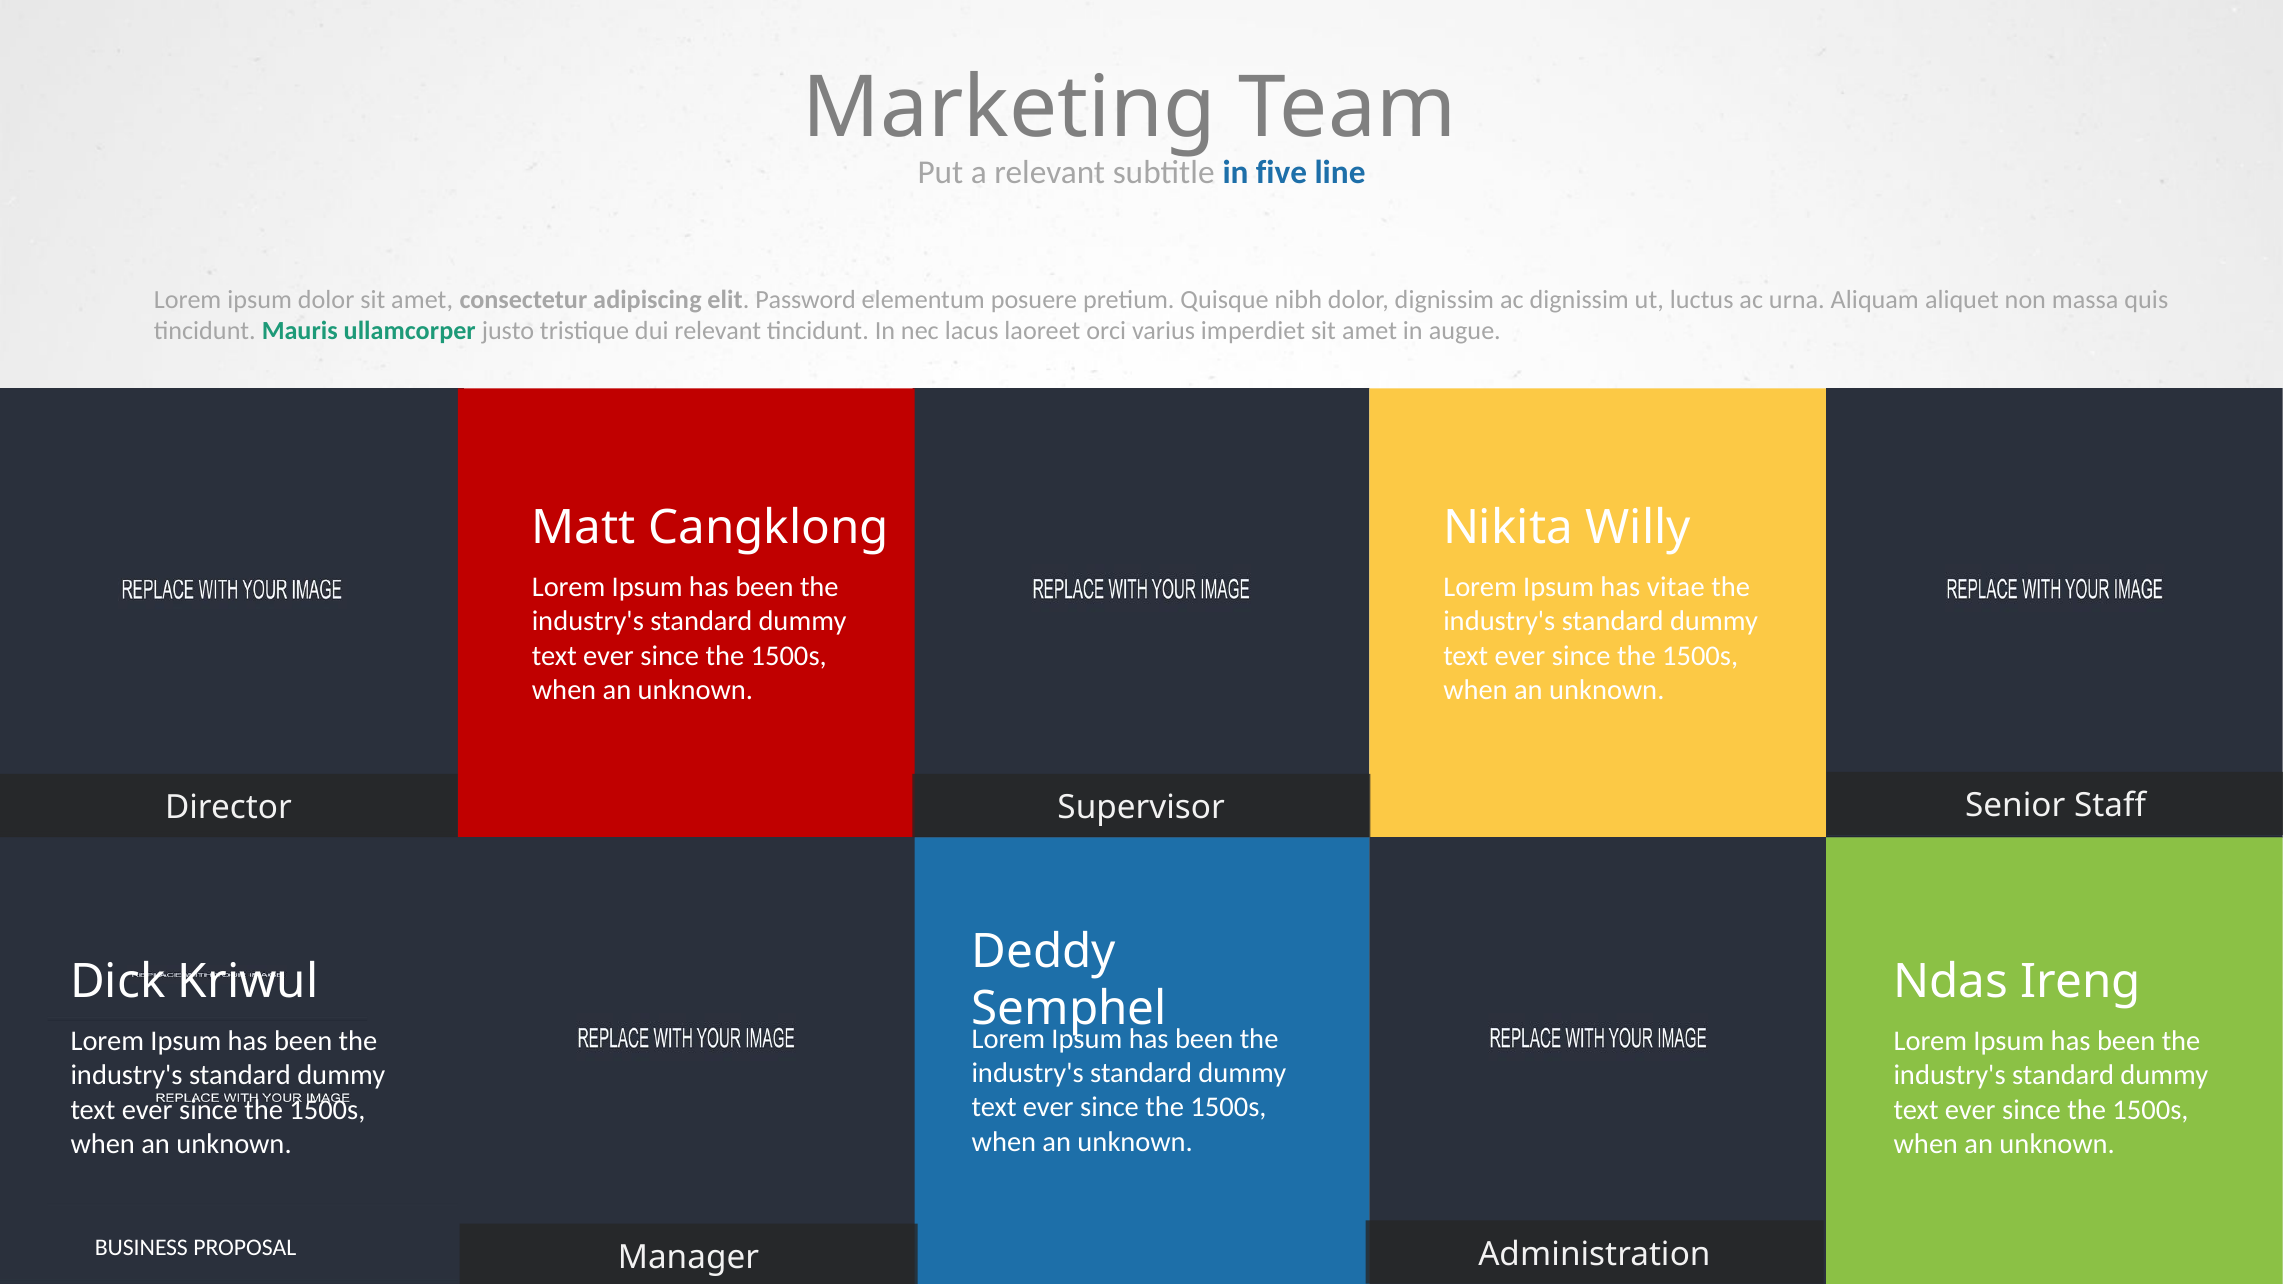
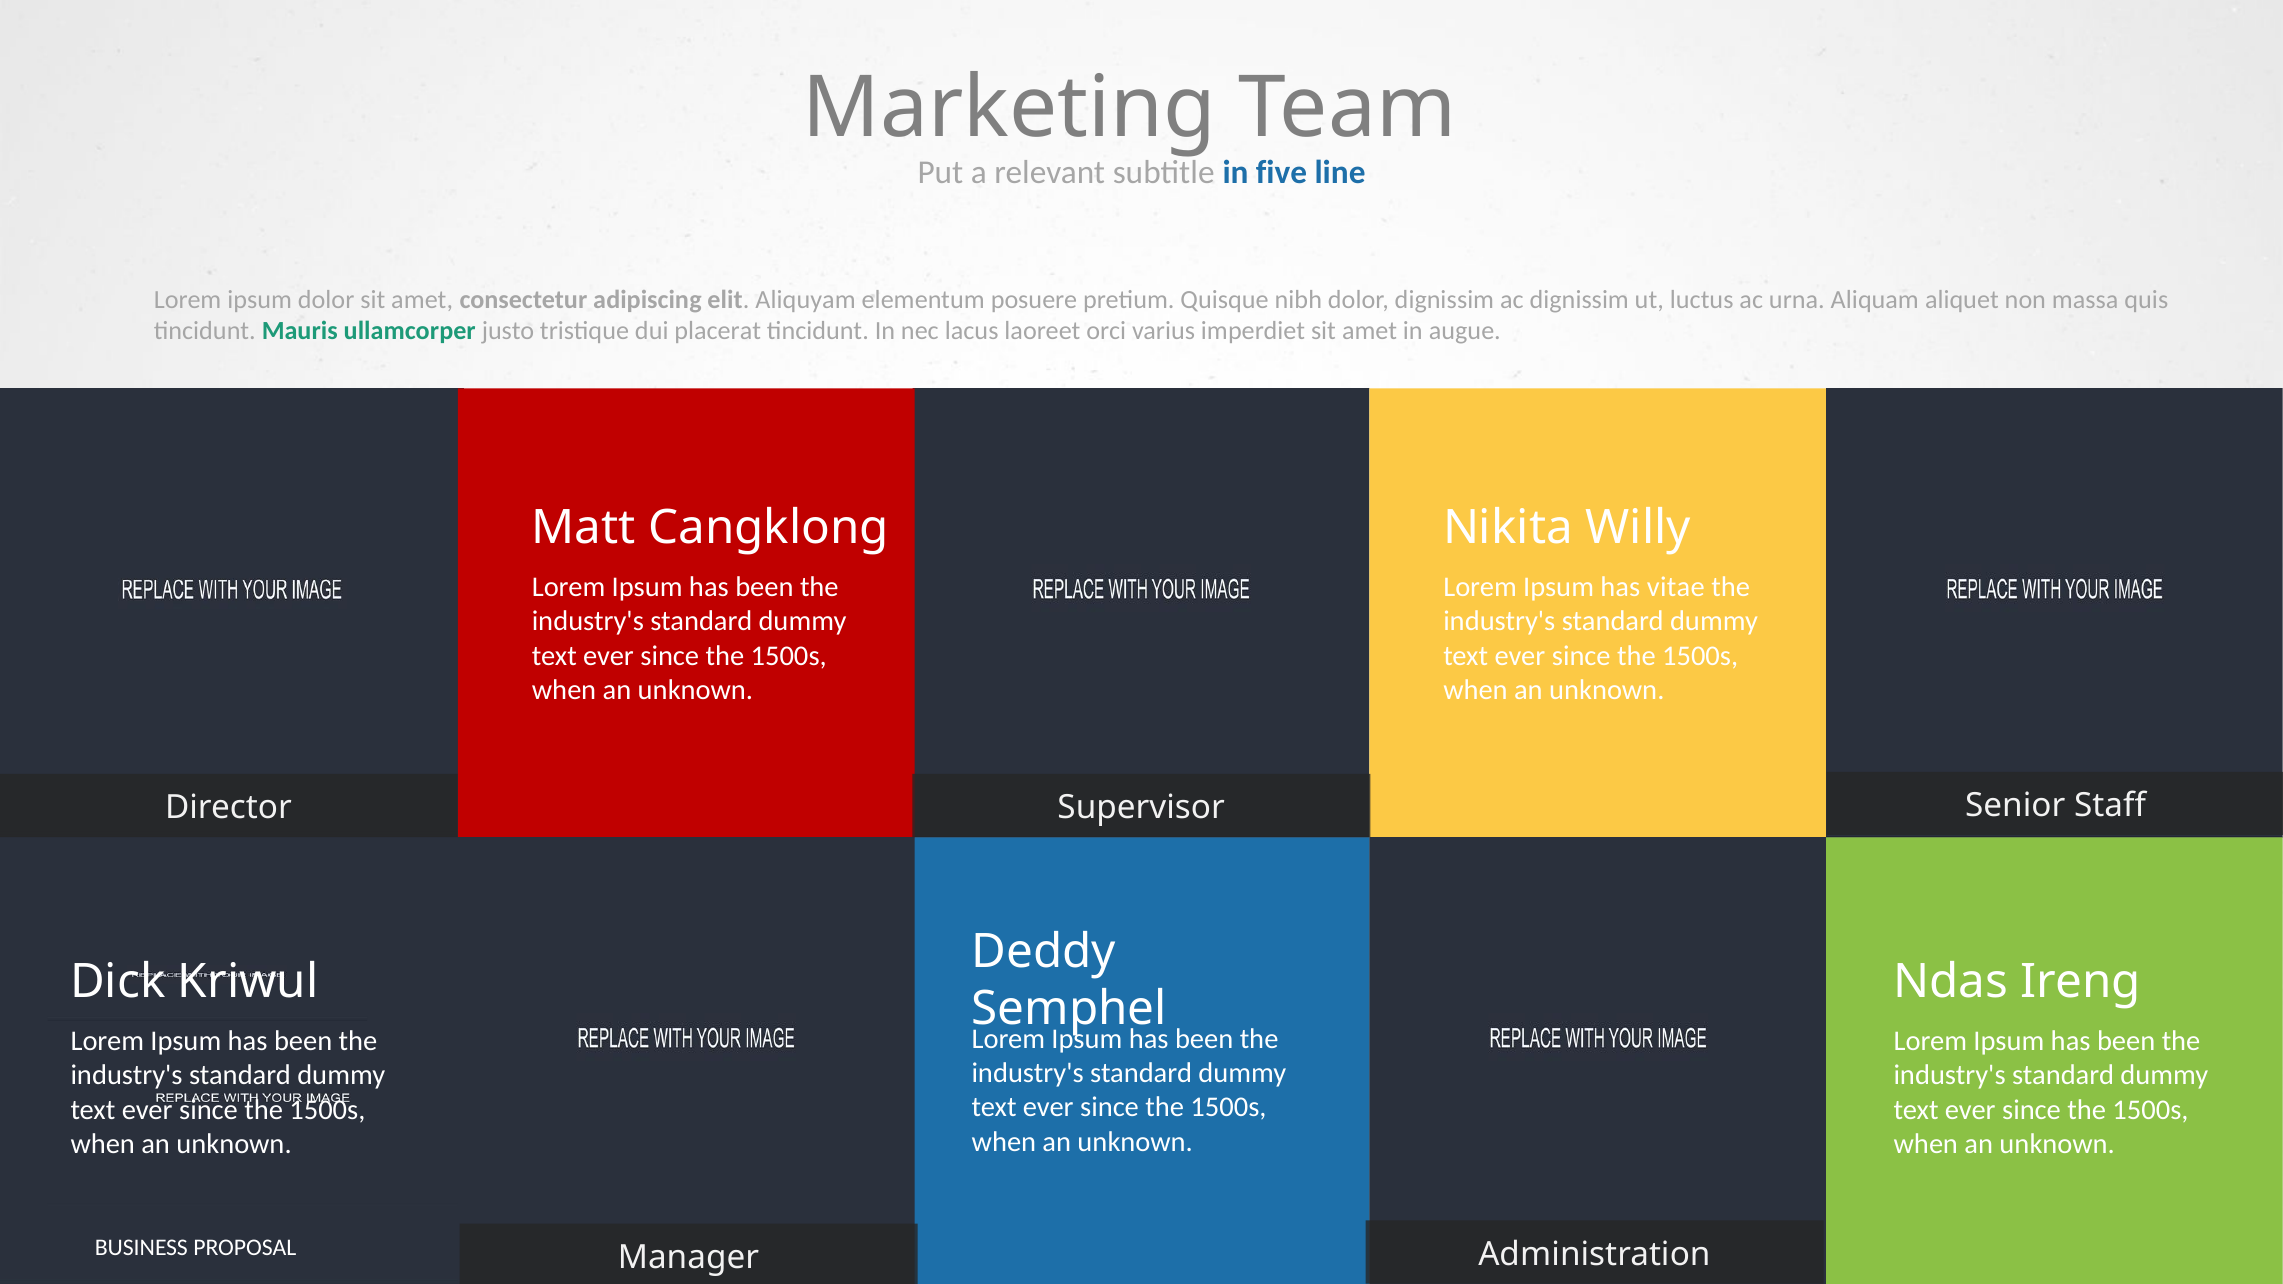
Password: Password -> Aliquyam (806, 299)
dui relevant: relevant -> placerat (718, 331)
